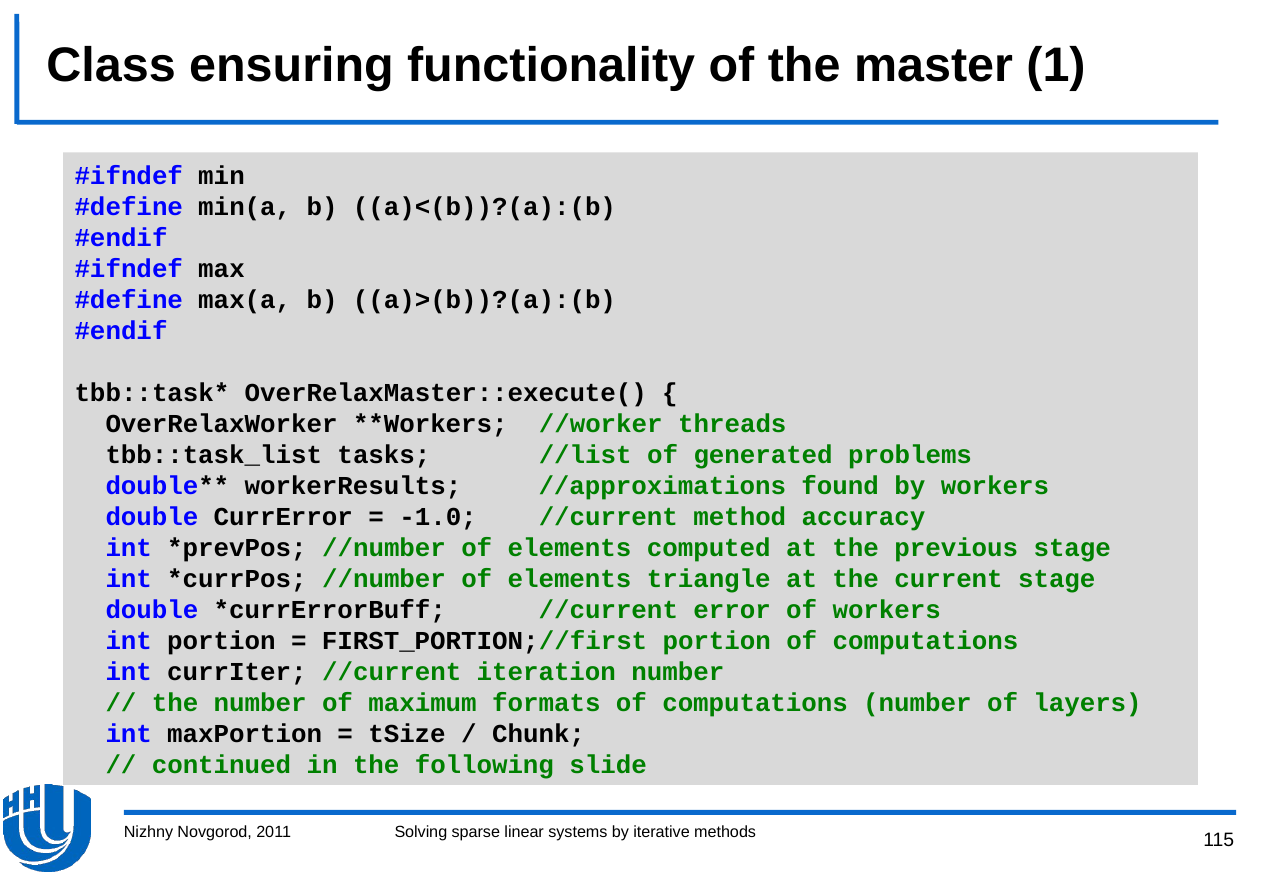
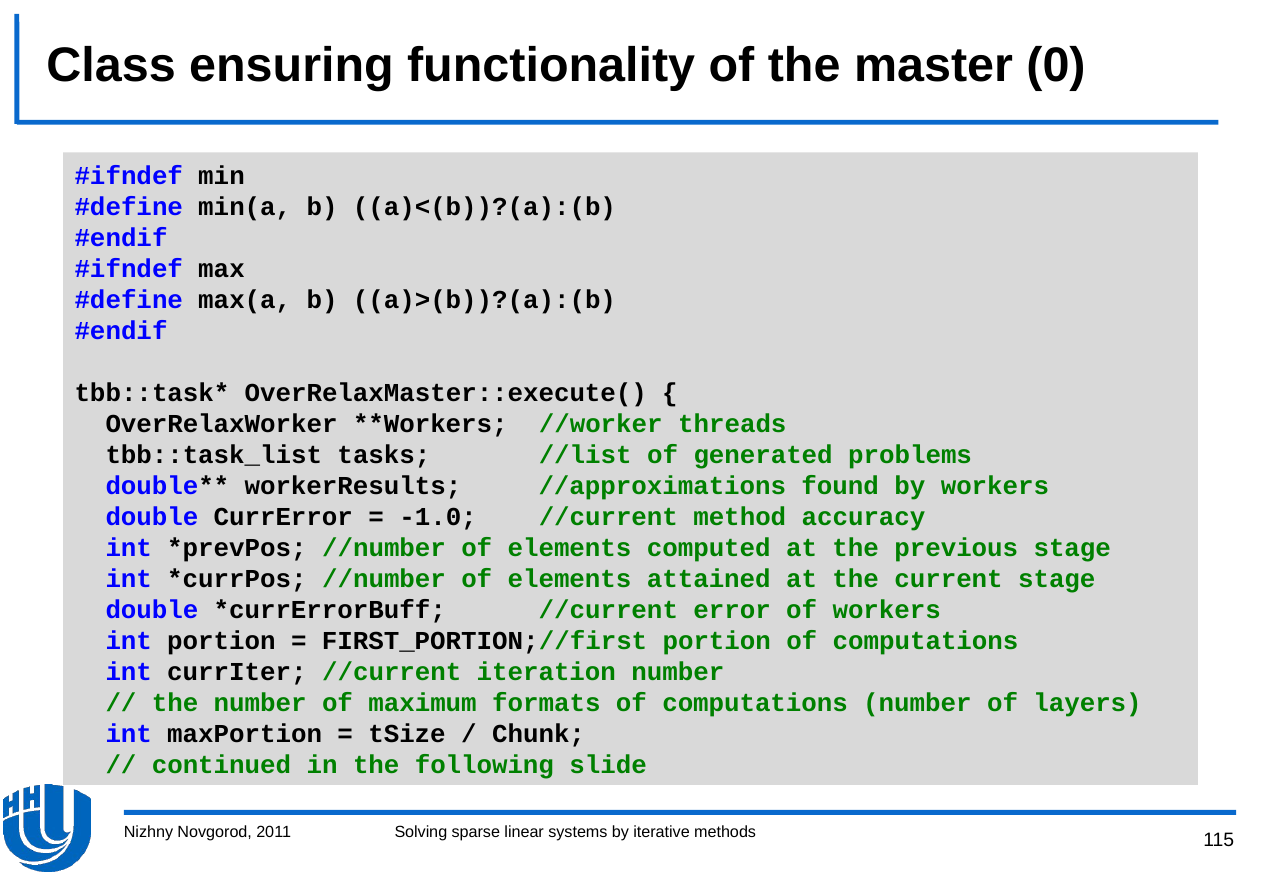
1: 1 -> 0 (1056, 66)
triangle: triangle -> attained (709, 579)
